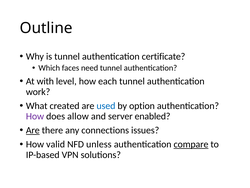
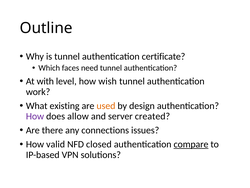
each: each -> wish (108, 81)
created: created -> existing (65, 106)
used colour: blue -> orange (106, 106)
option: option -> design (142, 106)
enabled: enabled -> created (152, 116)
Are underline: present -> none (33, 130)
unless: unless -> closed (99, 144)
